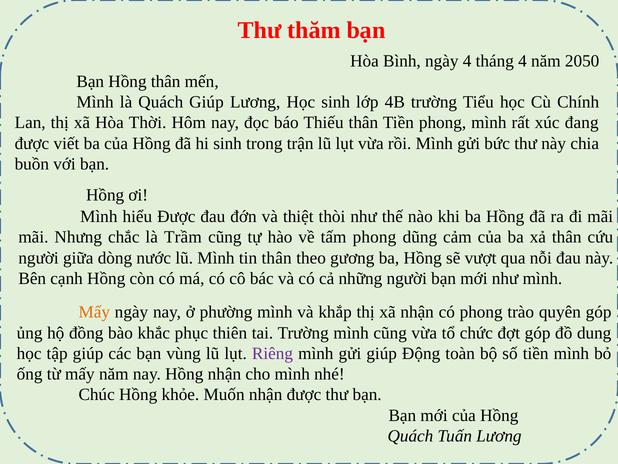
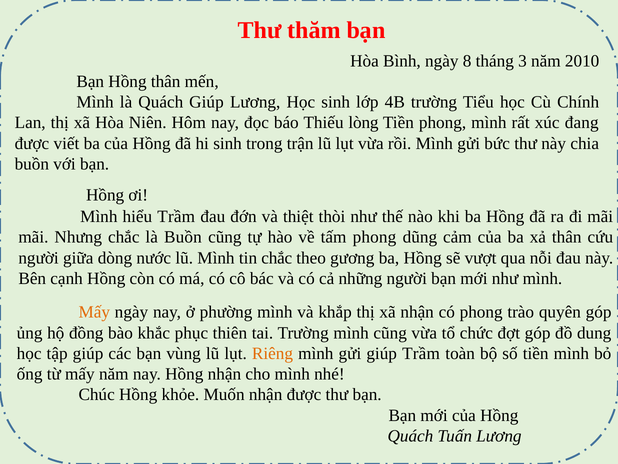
ngày 4: 4 -> 8 (467, 61)
tháng 4: 4 -> 3 (522, 61)
2050: 2050 -> 2010 (582, 61)
Thời: Thời -> Niên (148, 123)
Thiếu thân: thân -> lòng (364, 123)
hiểu Được: Được -> Trầm (176, 216)
là Trầm: Trầm -> Buồn (183, 237)
tin thân: thân -> chắc (277, 258)
Riêng colour: purple -> orange (272, 353)
giúp Động: Động -> Trầm (421, 353)
